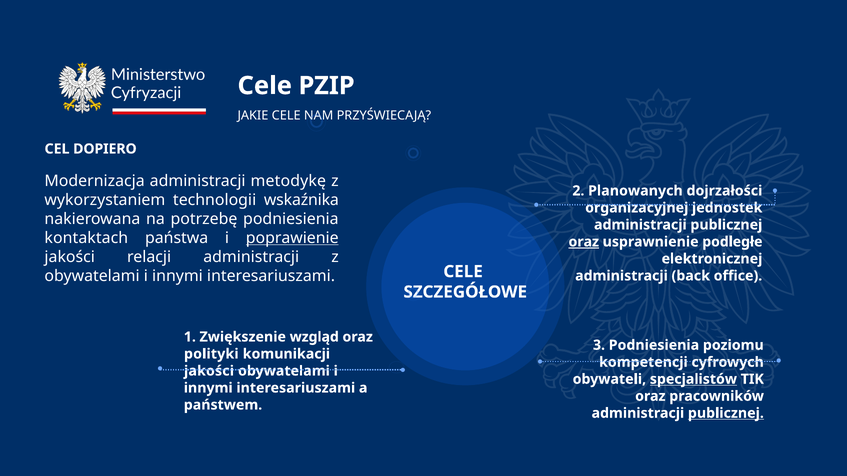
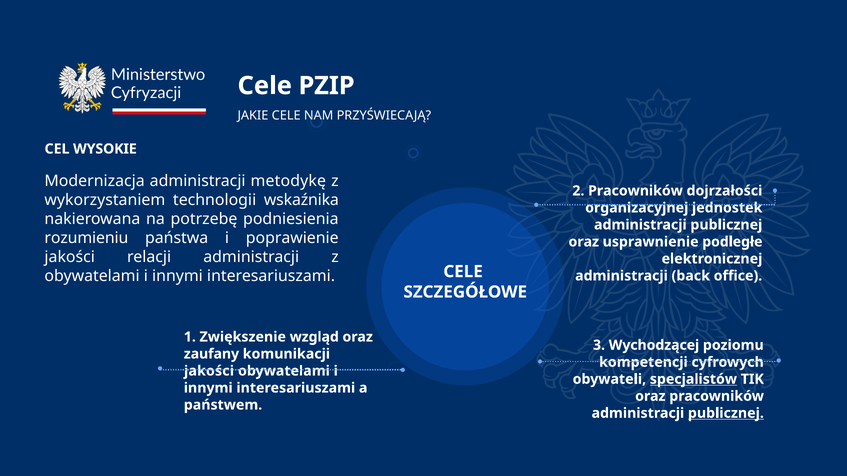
DOPIERO: DOPIERO -> WYSOKIE (105, 149)
2 Planowanych: Planowanych -> Pracowników (635, 191)
kontaktach: kontaktach -> rozumieniu (86, 238)
poprawienie underline: present -> none (292, 238)
oraz underline: present -> none (584, 242)
3 Podniesienia: Podniesienia -> Wychodzącej (654, 345)
polityki: polityki -> zaufany (211, 354)
